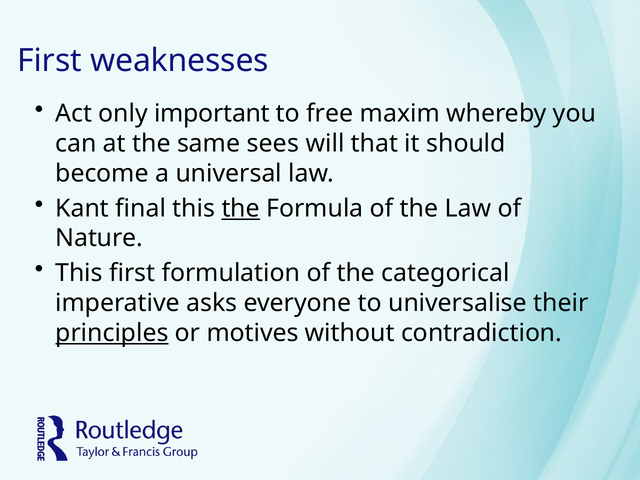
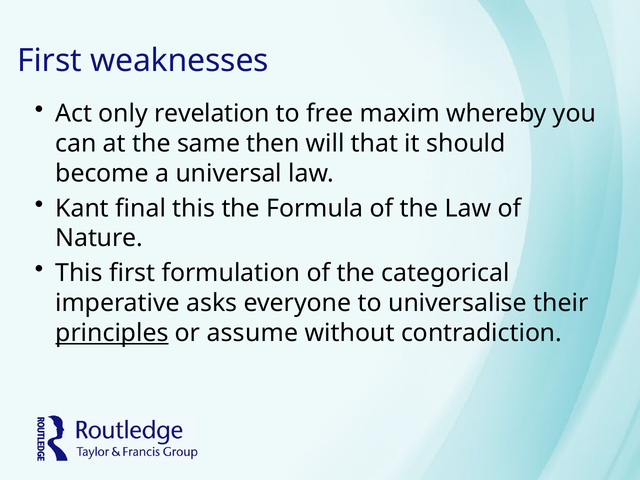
important: important -> revelation (212, 114)
sees: sees -> then (273, 144)
the underline: present -> none (241, 208)
motives: motives -> assume (252, 333)
